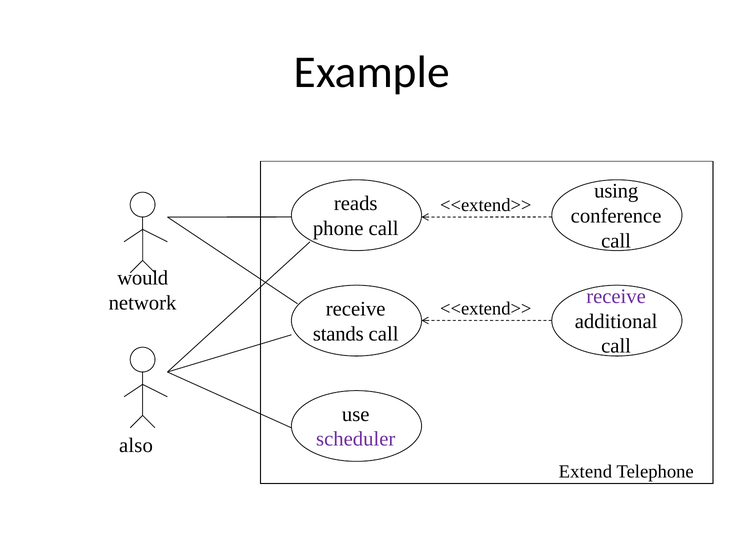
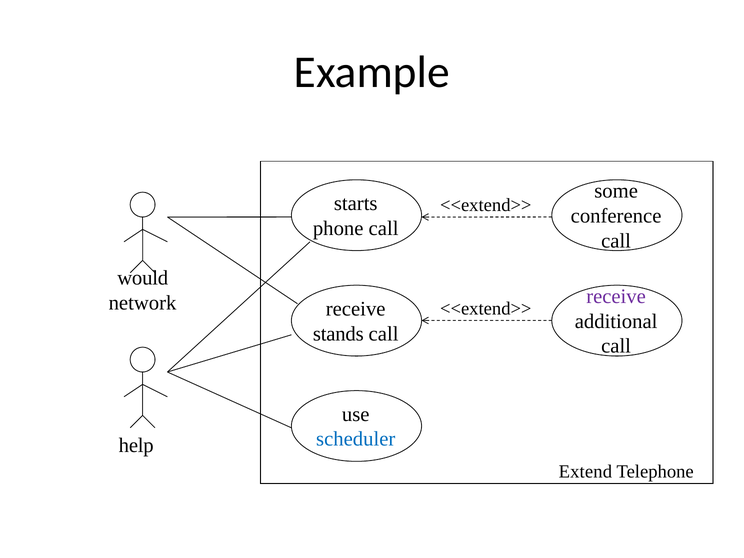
using: using -> some (616, 191)
reads: reads -> starts (356, 203)
scheduler colour: purple -> blue (356, 439)
also: also -> help (136, 445)
